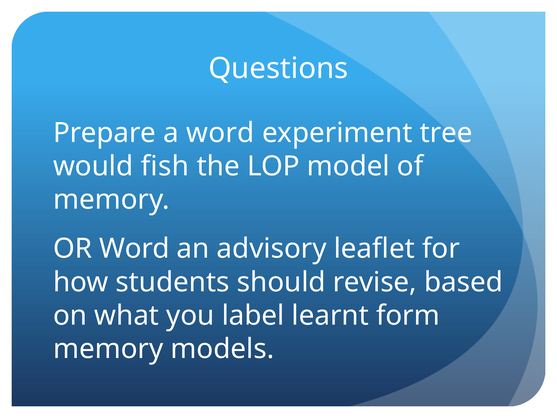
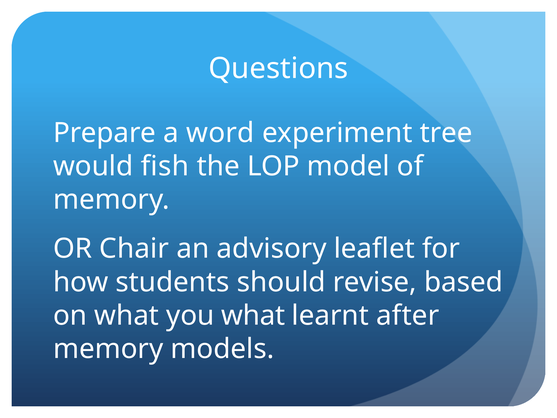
OR Word: Word -> Chair (134, 249)
you label: label -> what (253, 315)
form: form -> after (408, 315)
